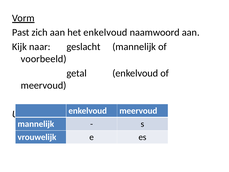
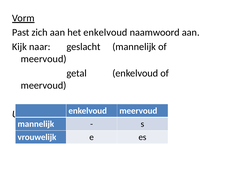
voorbeeld: voorbeeld -> meervoud (44, 59)
